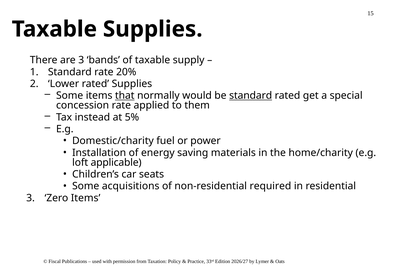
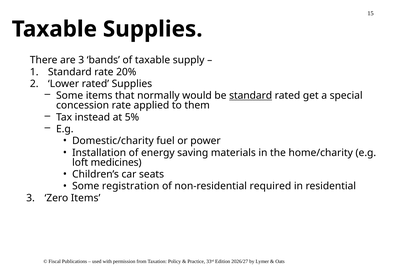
that underline: present -> none (125, 96)
applicable: applicable -> medicines (116, 163)
acquisitions: acquisitions -> registration (131, 186)
